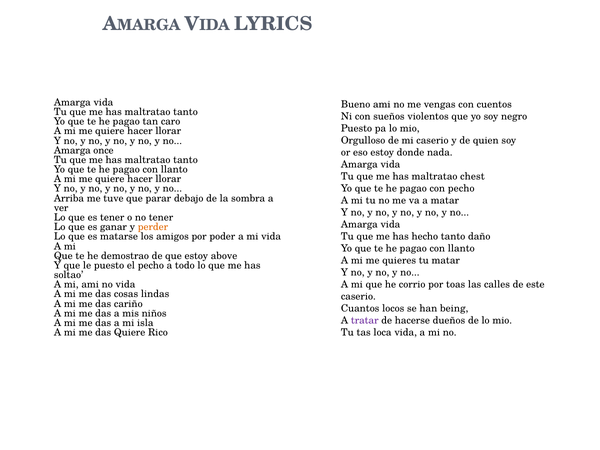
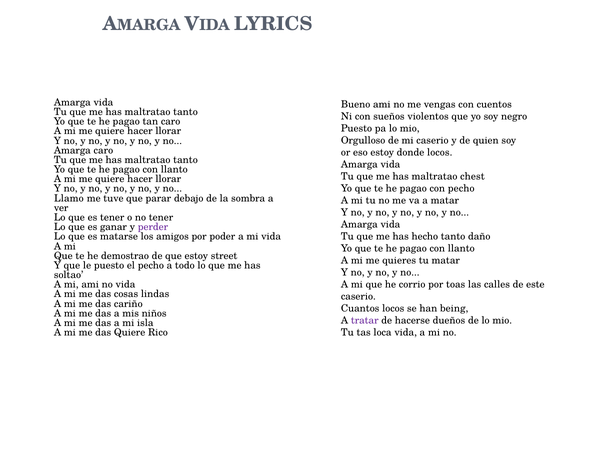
Amarga once: once -> caro (103, 150)
donde nada: nada -> locos (440, 153)
Arriba: Arriba -> Llamo (69, 198)
perder colour: orange -> purple (153, 227)
above: above -> street (224, 256)
